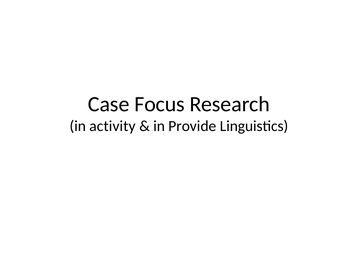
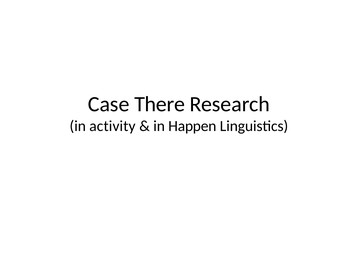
Focus: Focus -> There (160, 104)
Provide: Provide -> Happen (192, 126)
